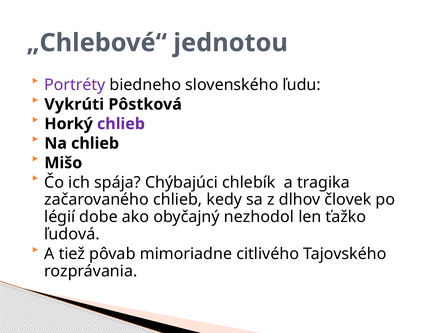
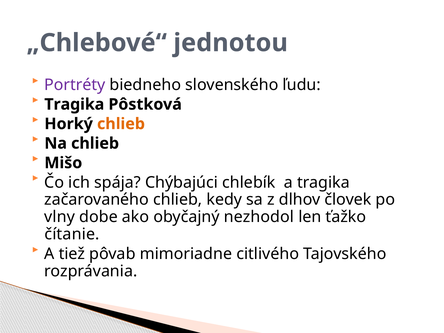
Vykrúti: Vykrúti -> Tragika (74, 104)
chlieb colour: purple -> orange (121, 124)
légií: légií -> vlny (60, 217)
ľudová: ľudová -> čítanie (72, 234)
